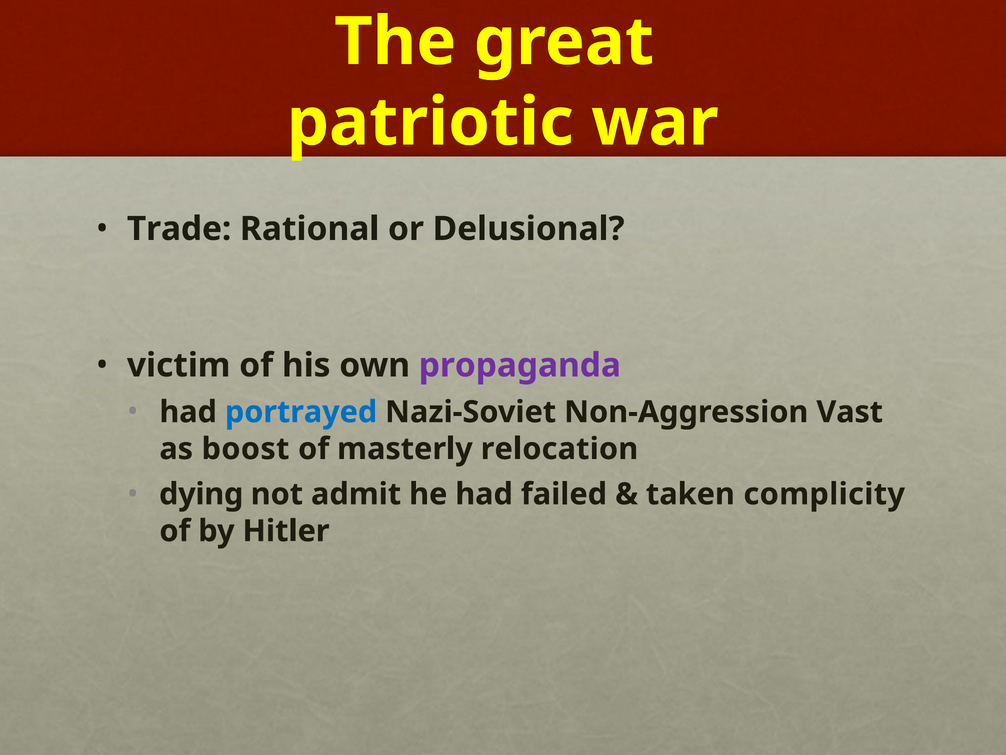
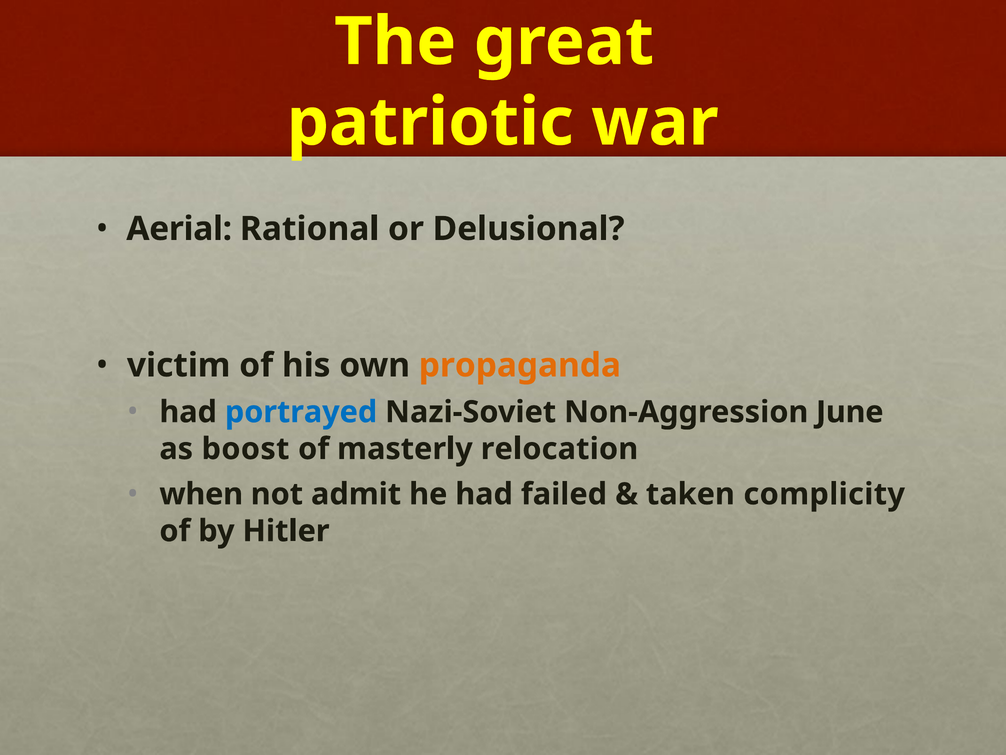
Trade: Trade -> Aerial (179, 229)
propaganda colour: purple -> orange (520, 365)
Vast: Vast -> June (850, 412)
dying: dying -> when (201, 494)
